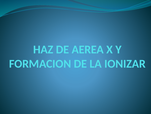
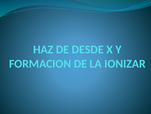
AEREA: AEREA -> DESDE (88, 49)
